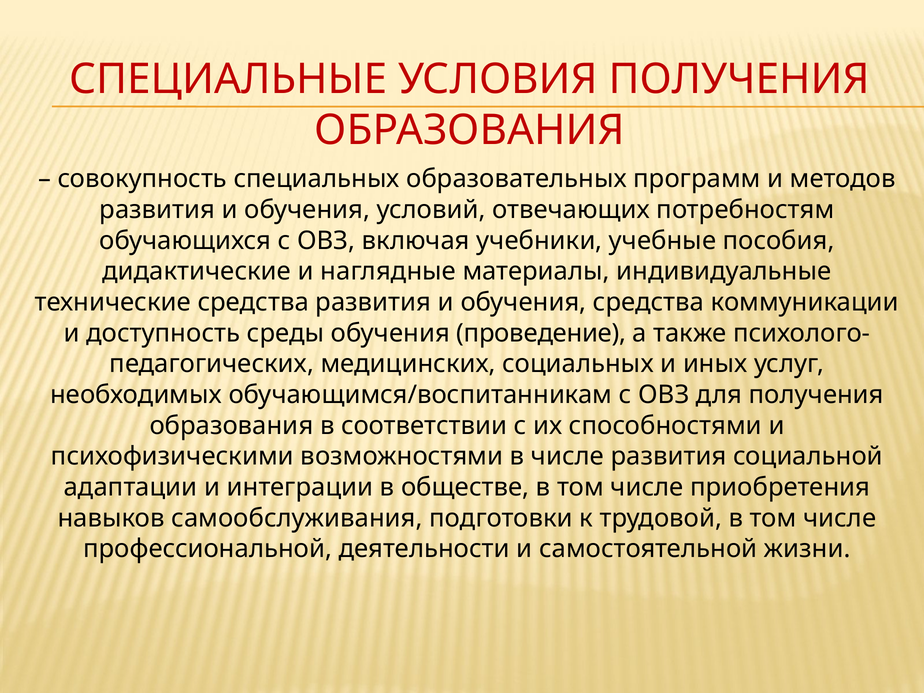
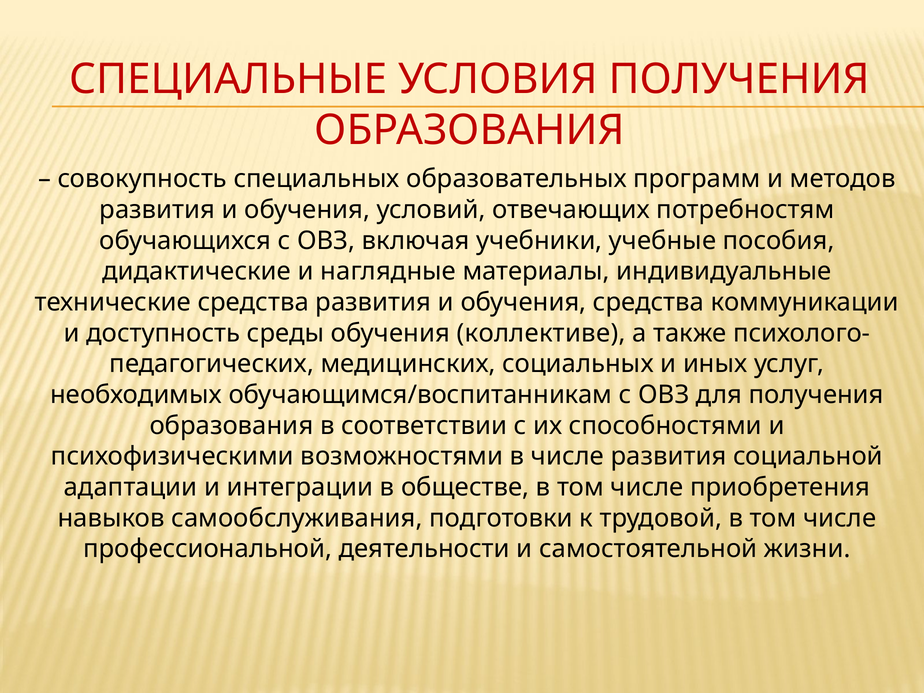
проведение: проведение -> коллективе (541, 333)
